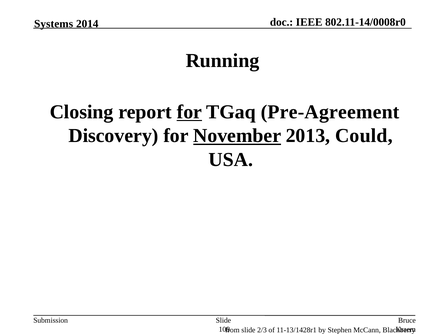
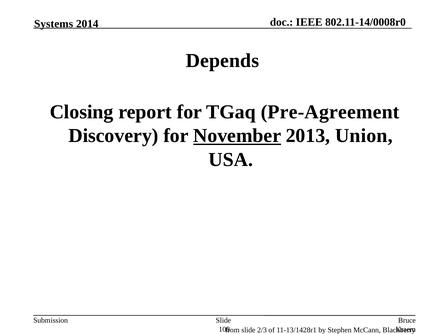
Running: Running -> Depends (222, 61)
for underline: present -> none (189, 112)
Could: Could -> Union (364, 136)
